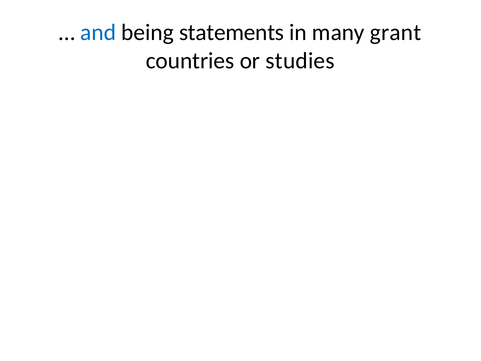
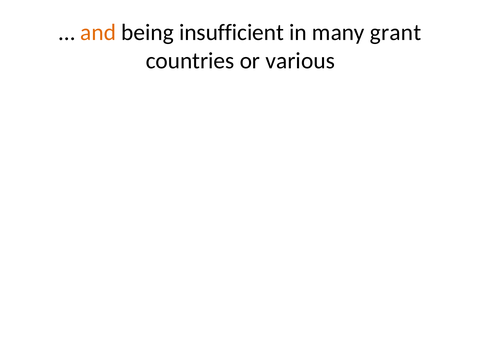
and colour: blue -> orange (98, 33)
statements: statements -> insufficient (232, 33)
studies: studies -> various (300, 61)
